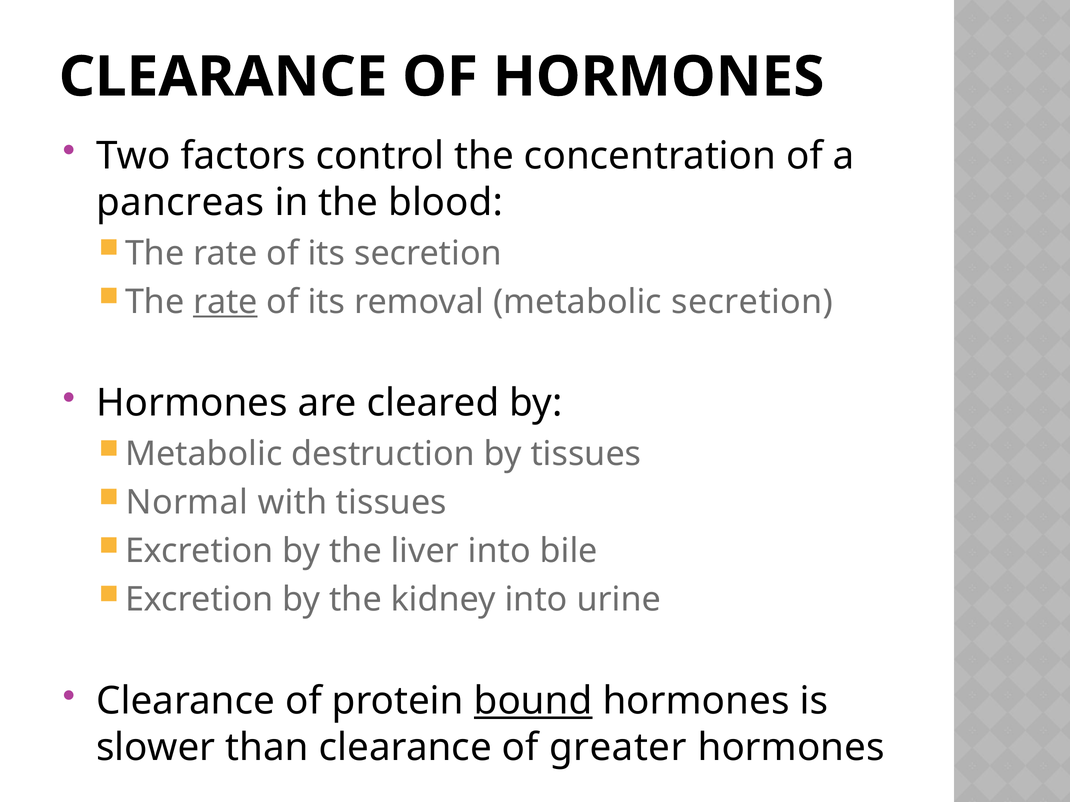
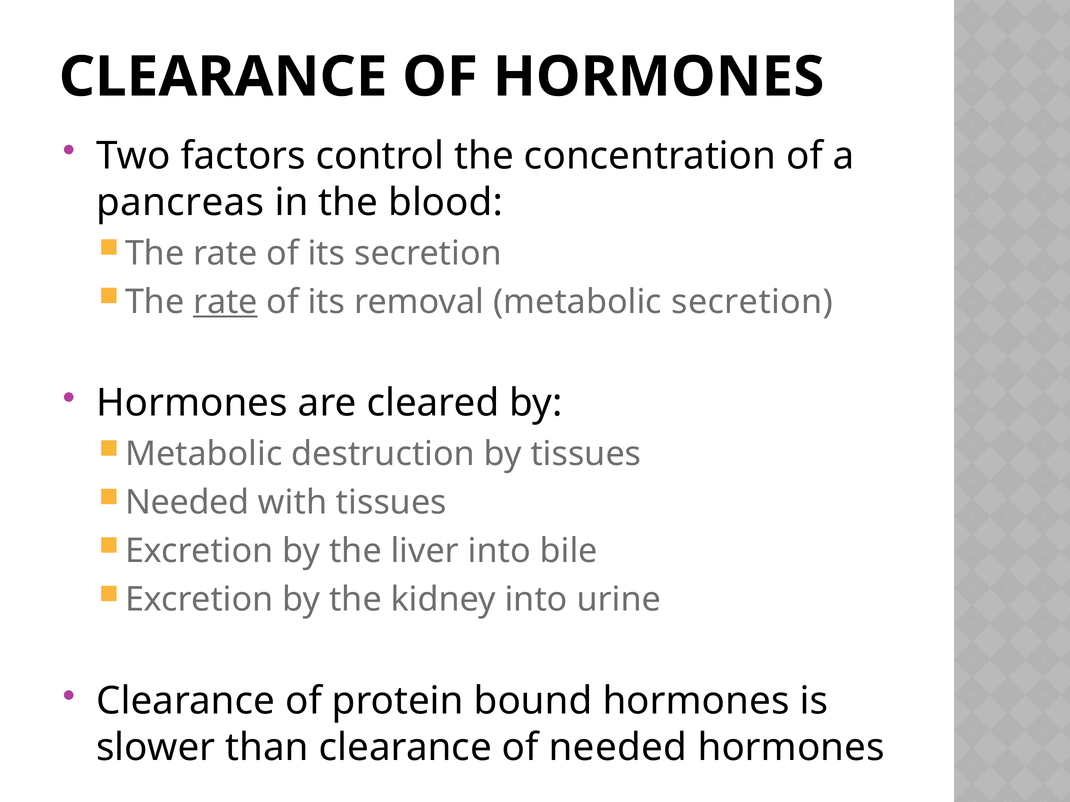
Normal: Normal -> Needed (187, 503)
bound underline: present -> none (533, 702)
of greater: greater -> needed (618, 748)
